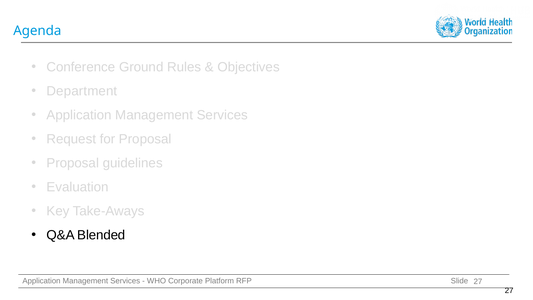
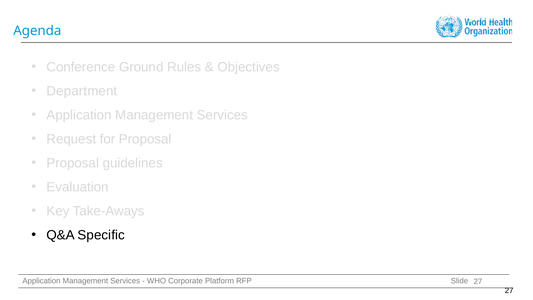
Blended: Blended -> Specific (101, 235)
